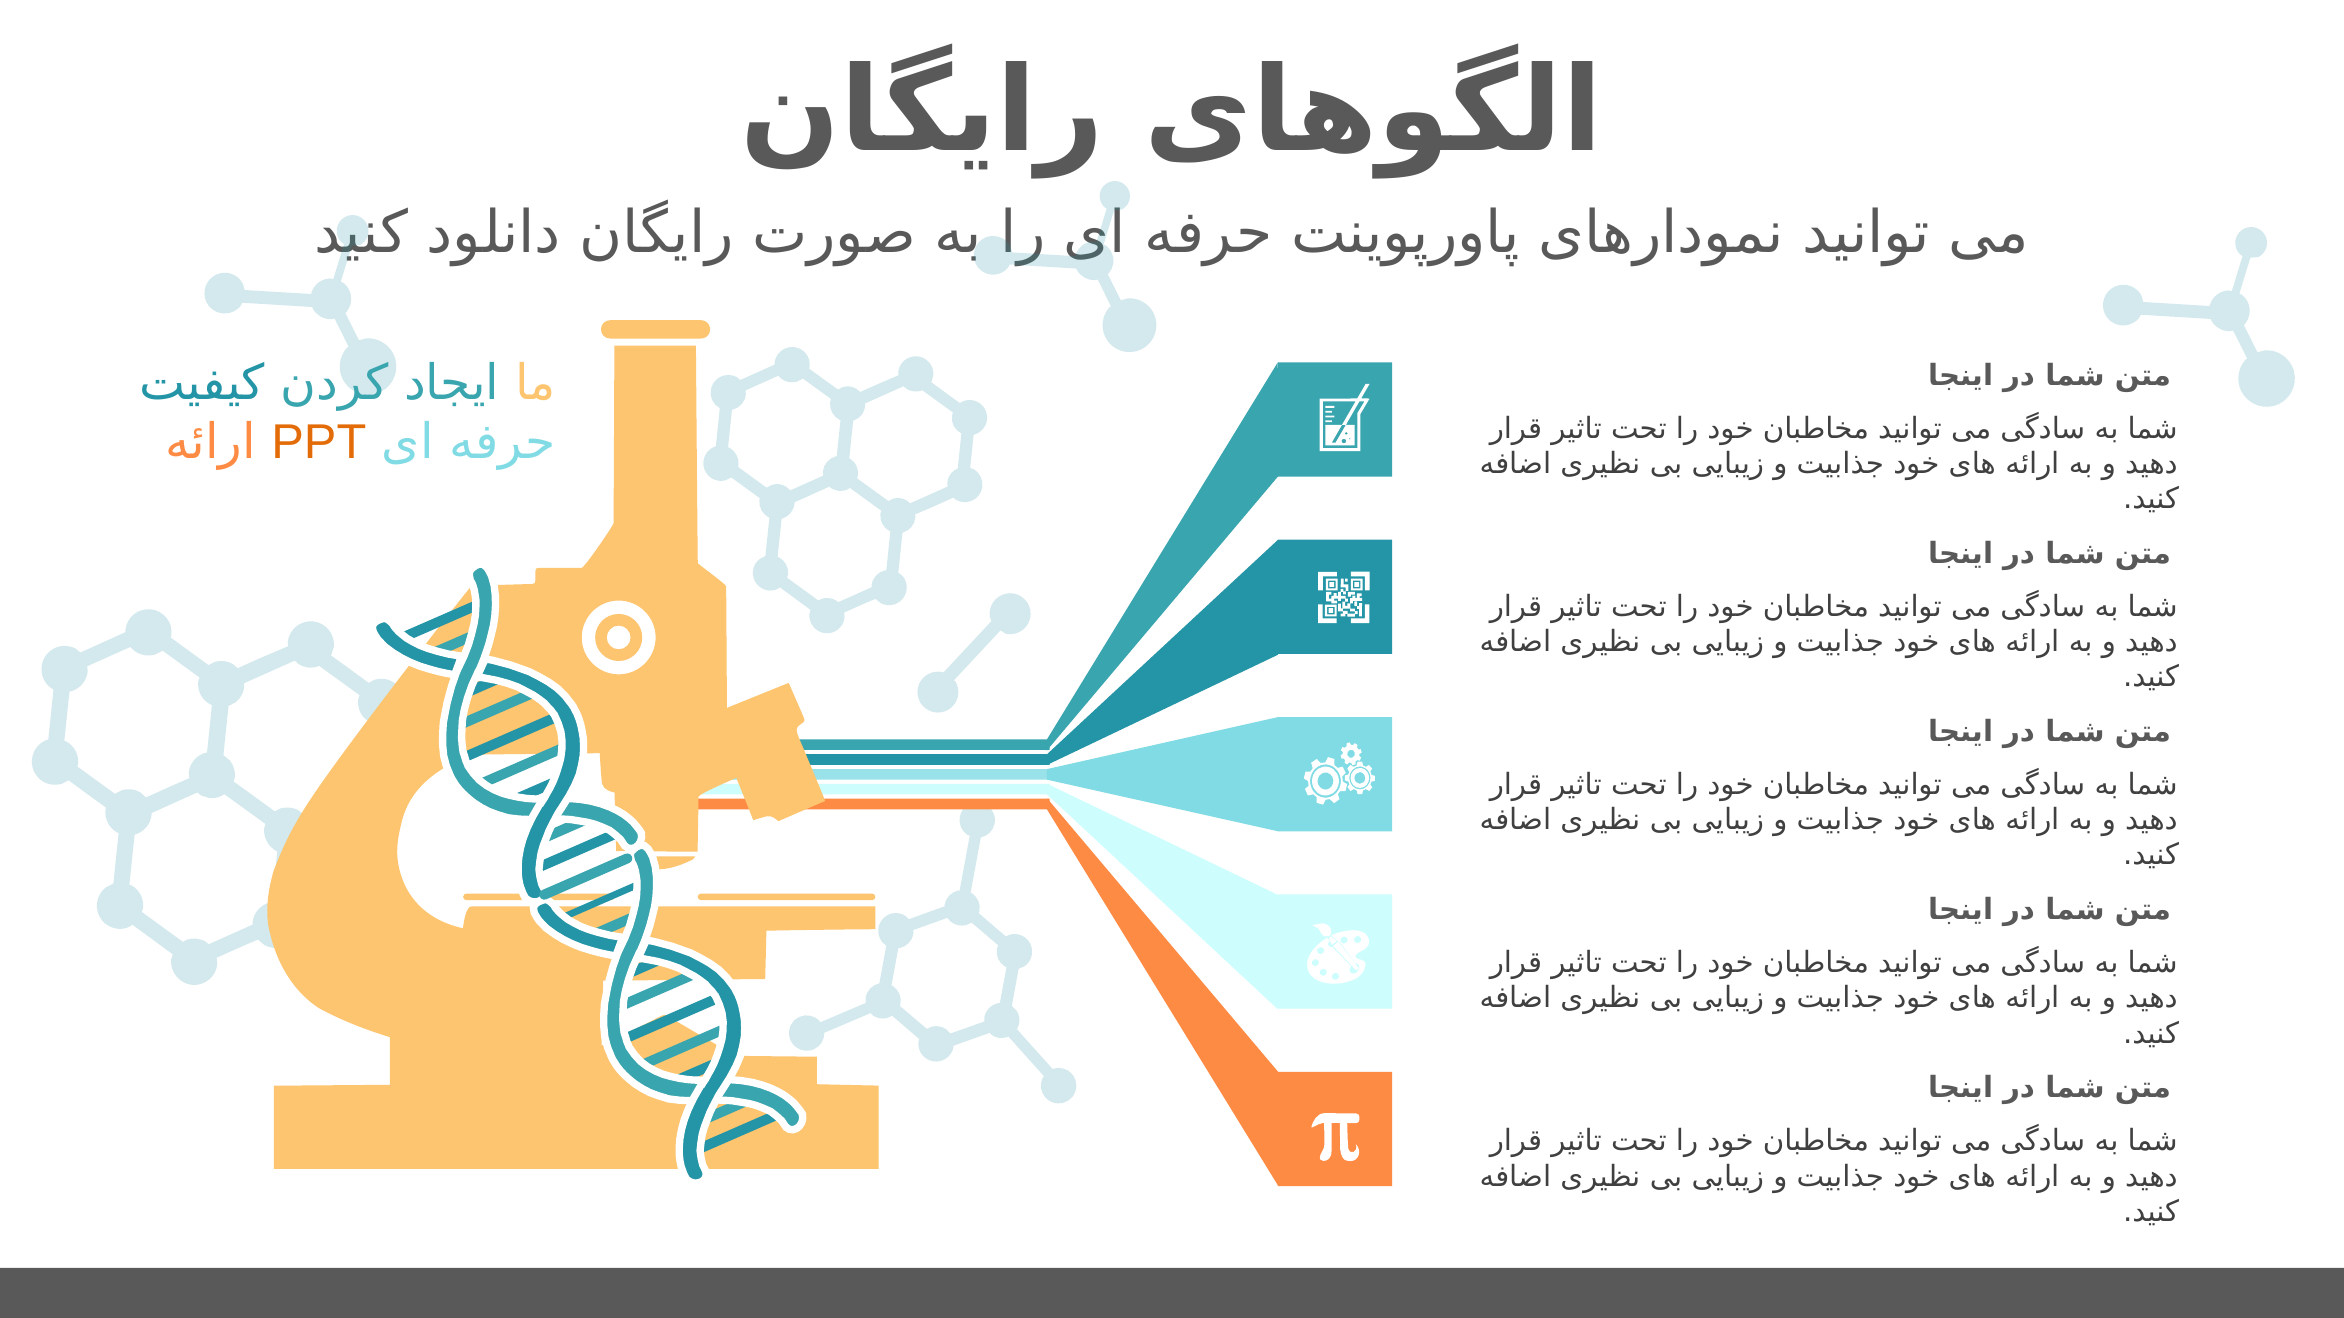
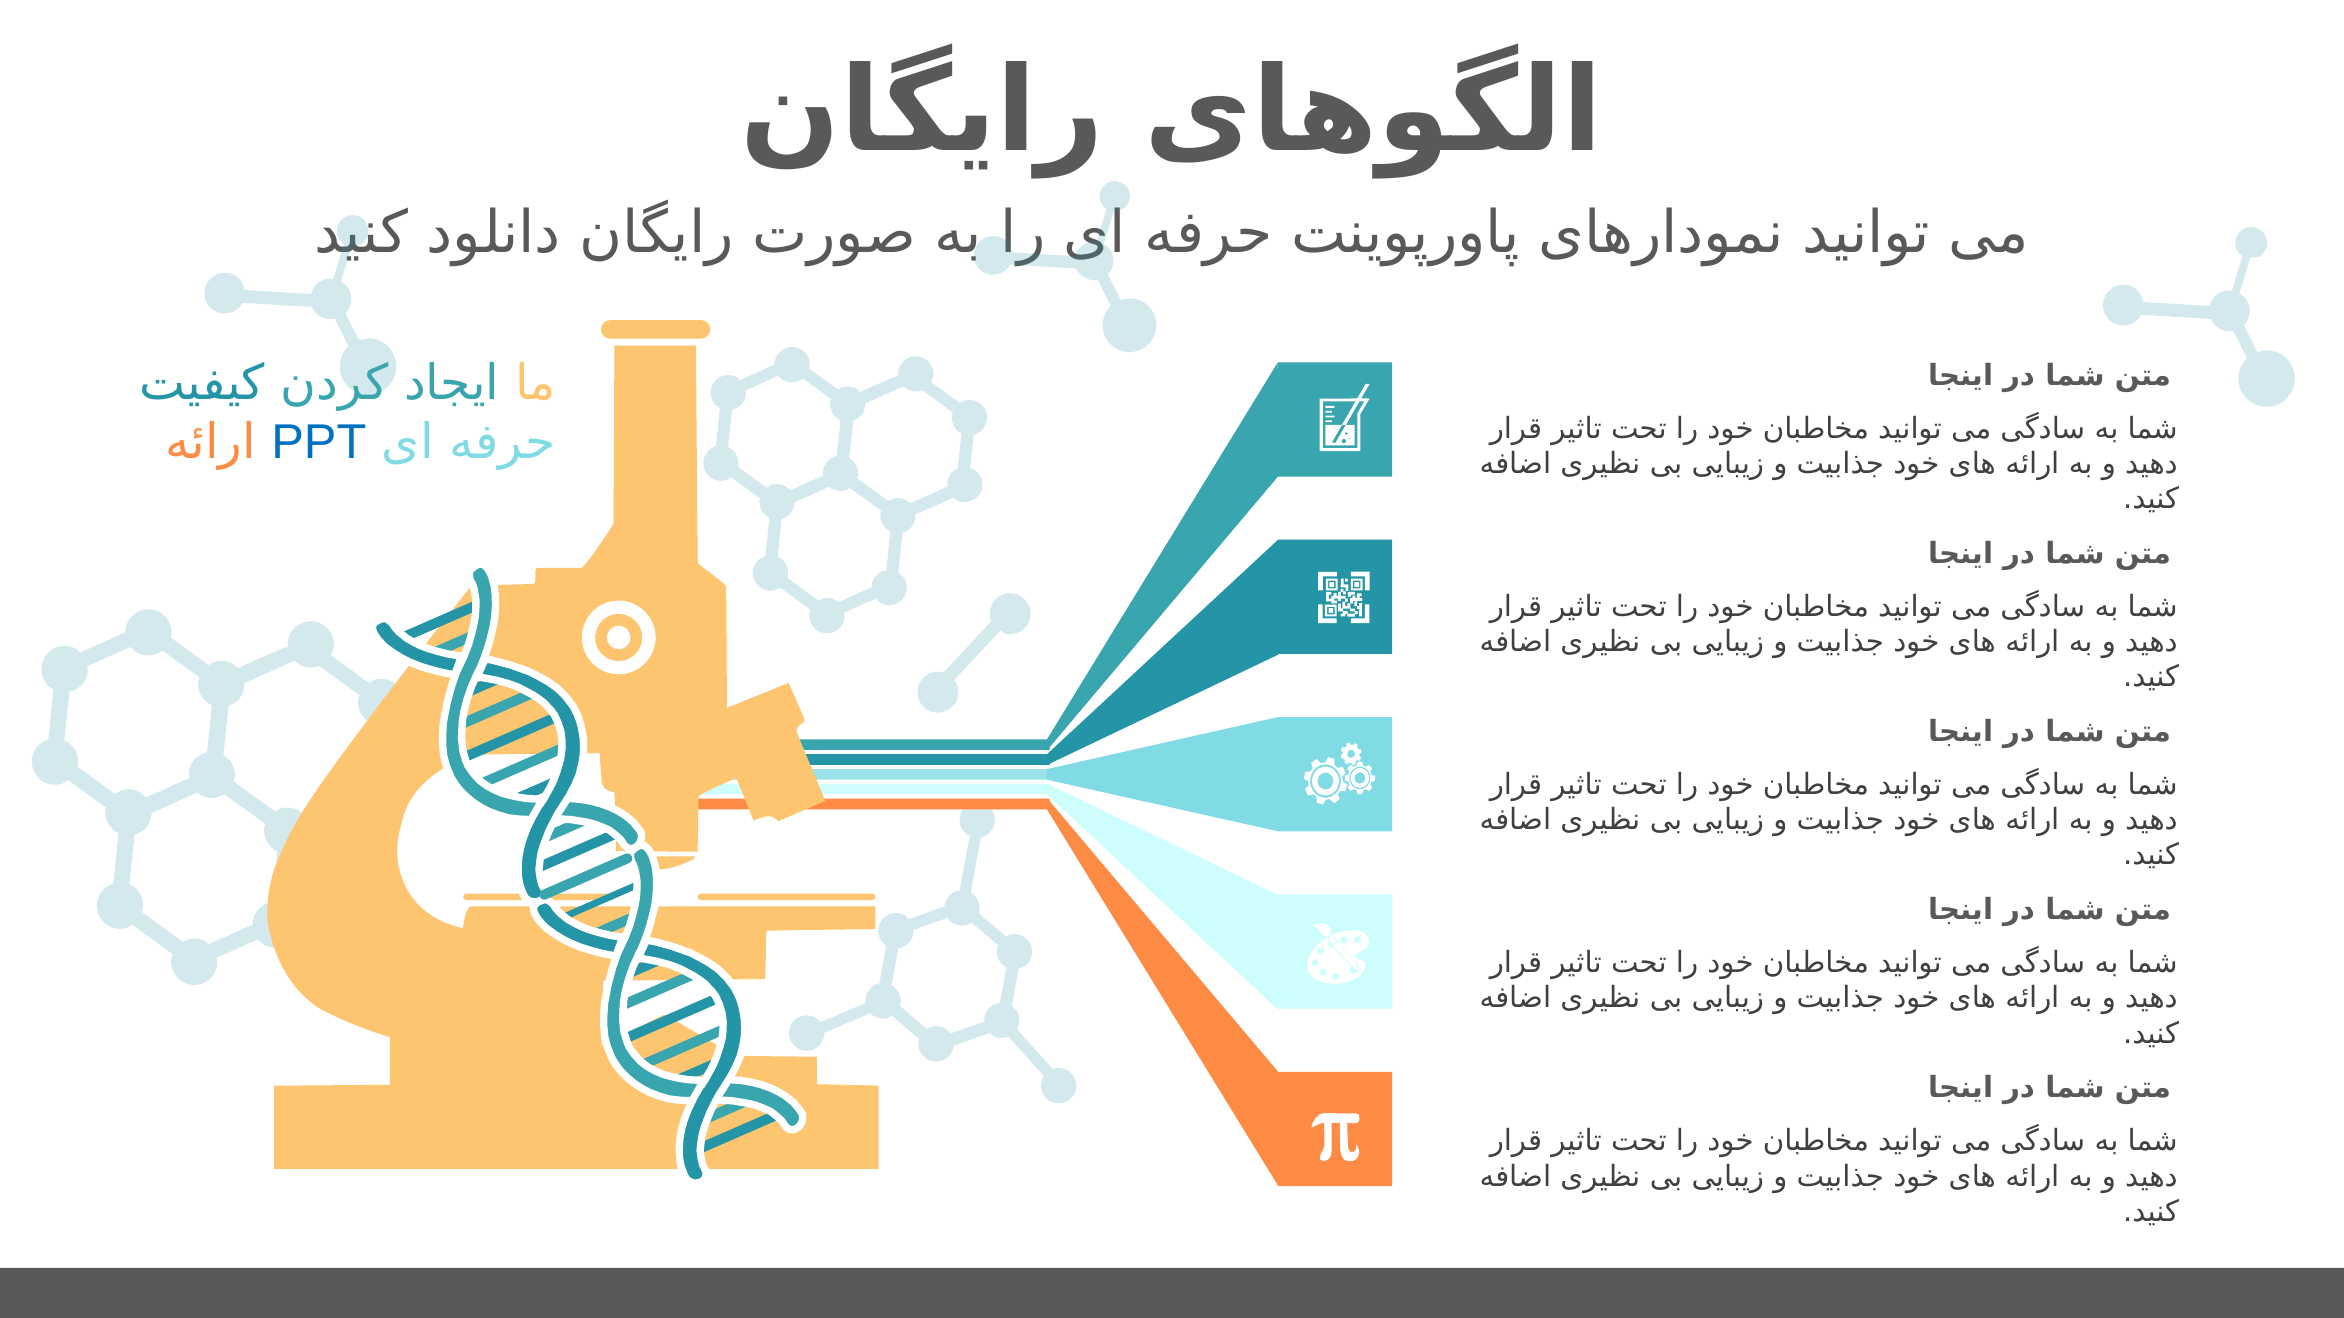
PPT colour: orange -> blue (319, 442)
